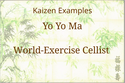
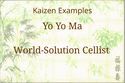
World-Exercise: World-Exercise -> World-Solution (47, 50)
